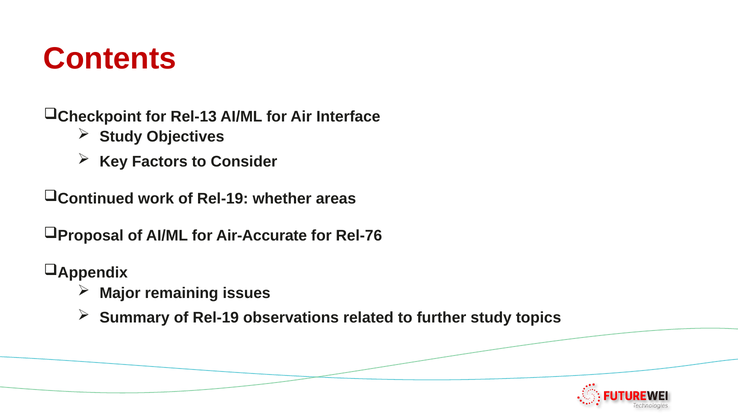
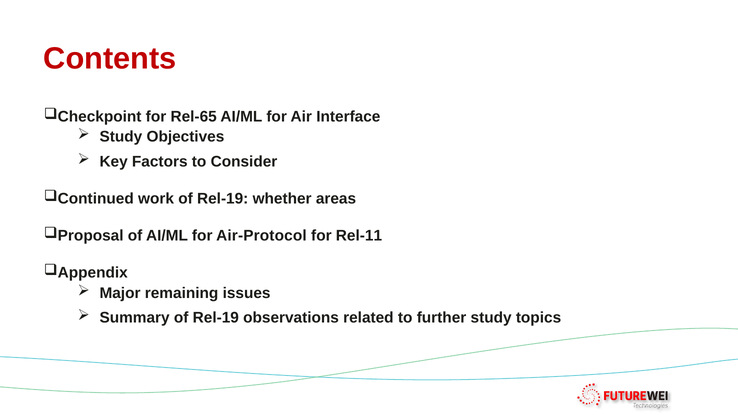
Rel-13: Rel-13 -> Rel-65 (194, 117)
Air-Accurate: Air-Accurate -> Air-Protocol (261, 236)
Rel-76: Rel-76 -> Rel-11 (359, 236)
